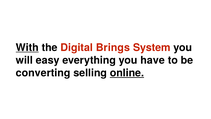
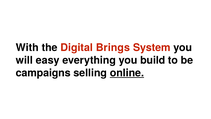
With underline: present -> none (27, 47)
have: have -> build (153, 60)
converting: converting -> campaigns (43, 73)
